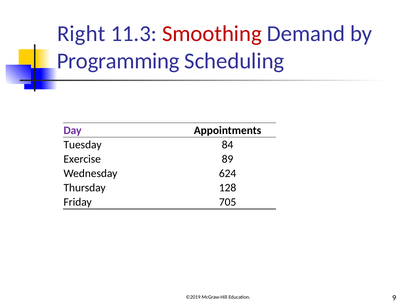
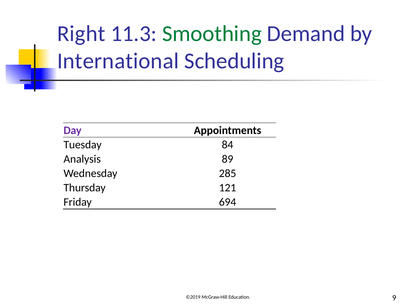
Smoothing colour: red -> green (212, 34)
Programming: Programming -> International (118, 61)
Exercise: Exercise -> Analysis (82, 159)
624: 624 -> 285 (228, 173)
128: 128 -> 121 (228, 188)
705: 705 -> 694 (228, 202)
